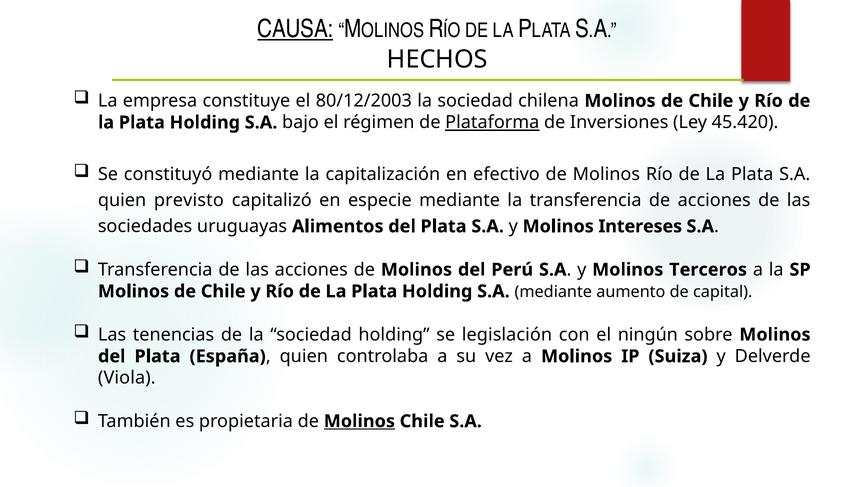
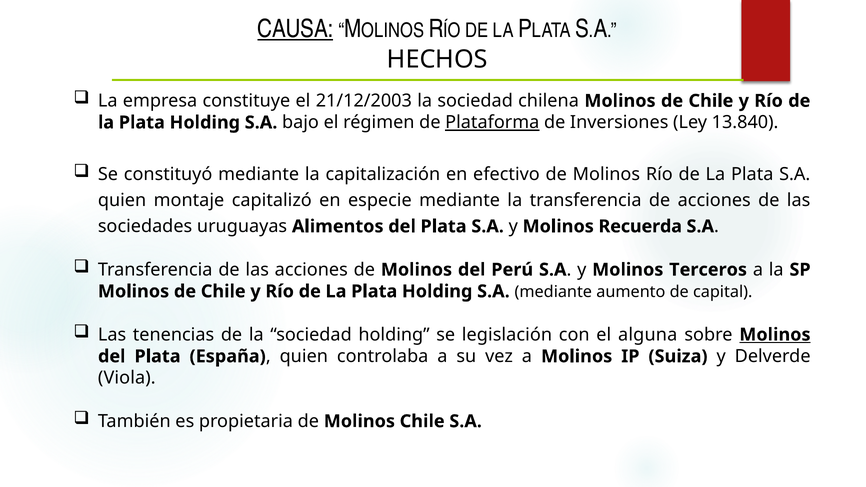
80/12/2003: 80/12/2003 -> 21/12/2003 (364, 101)
45.420: 45.420 -> 13.840 (745, 123)
previsto: previsto -> montaje (189, 200)
Intereses: Intereses -> Recuerda (640, 226)
ningún: ningún -> alguna (648, 335)
Molinos underline: none -> present (775, 335)
Molinos underline: present -> none (359, 421)
